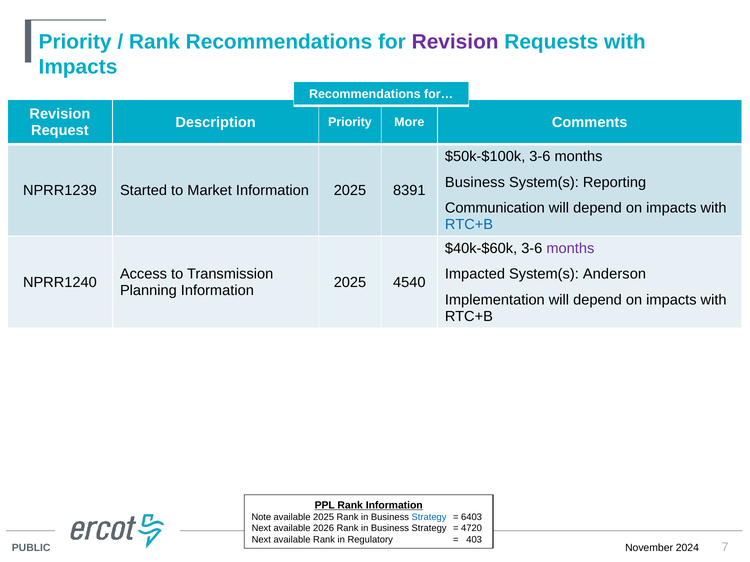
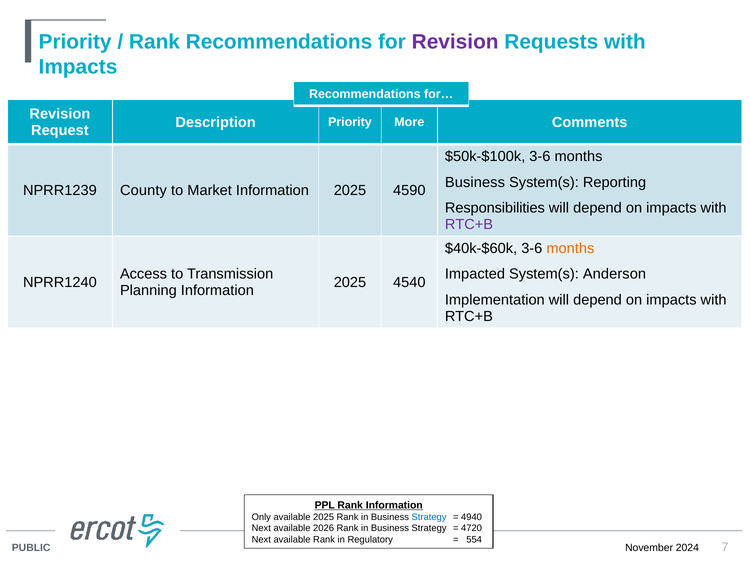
Started: Started -> County (143, 191)
8391: 8391 -> 4590 (409, 191)
Communication: Communication -> Responsibilities (495, 208)
RTC+B colour: blue -> purple (469, 225)
months colour: purple -> orange (570, 249)
Note: Note -> Only (261, 518)
6403: 6403 -> 4940 (472, 518)
403: 403 -> 554 (474, 540)
